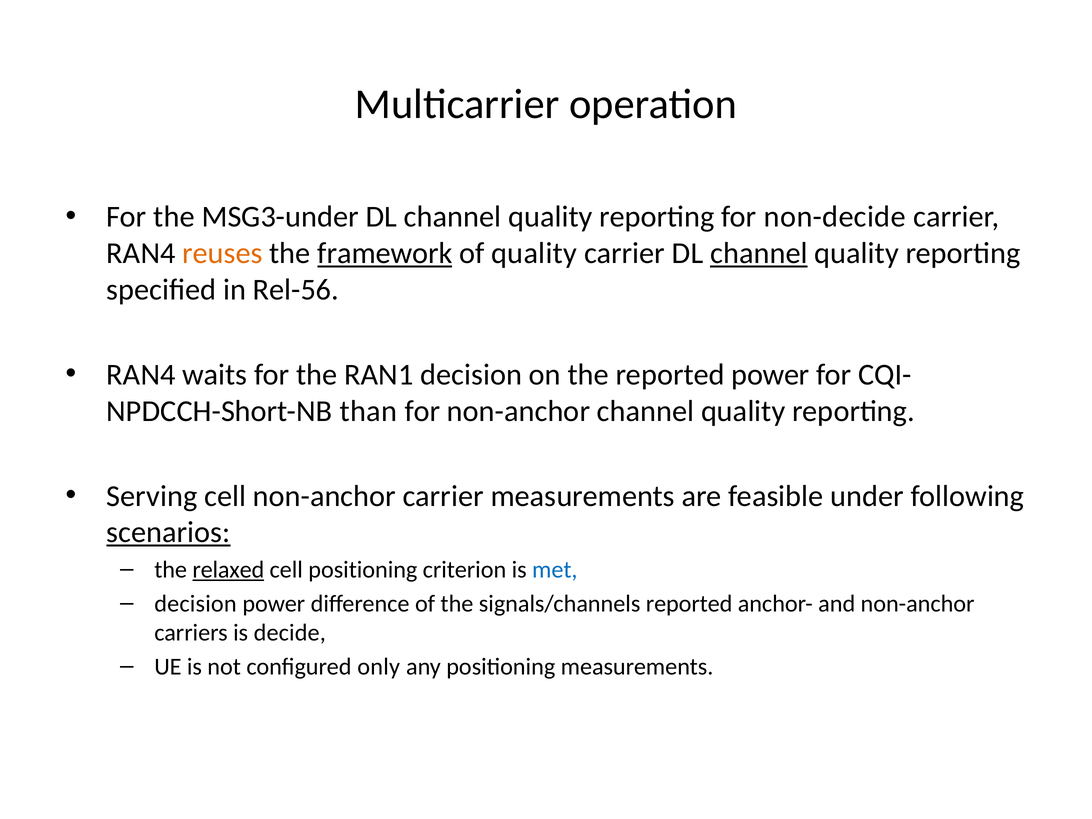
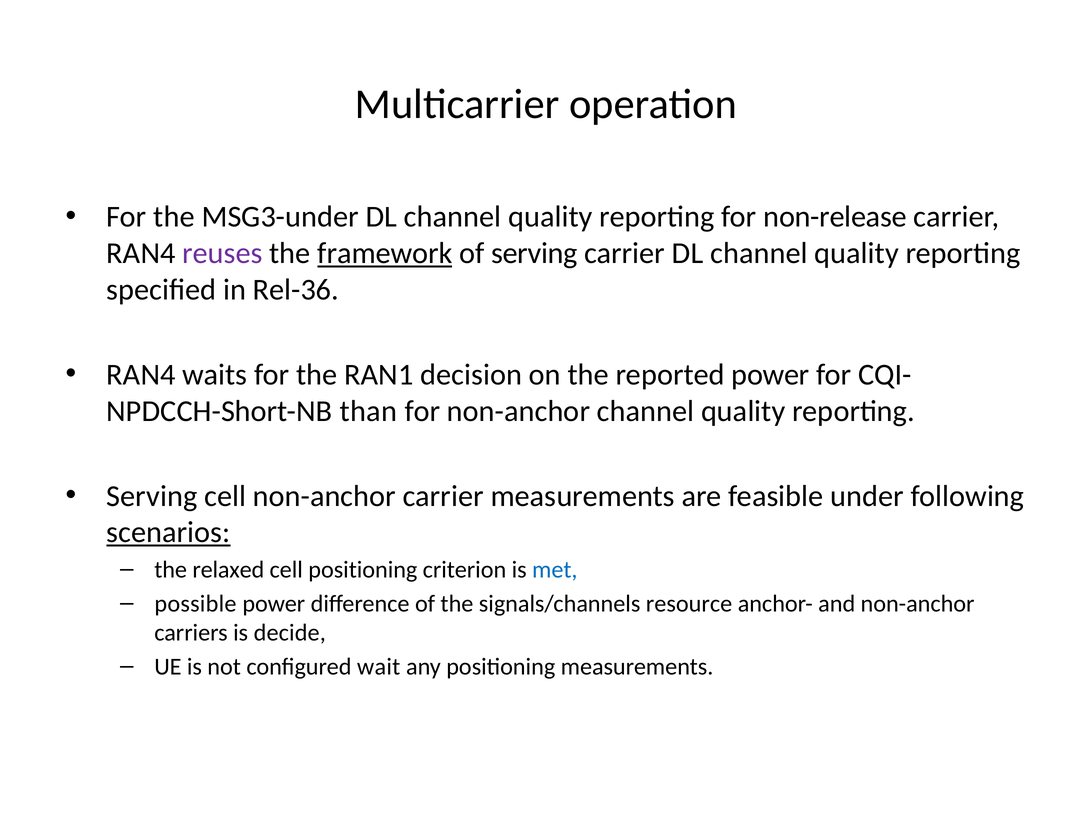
non-decide: non-decide -> non-release (835, 217)
reuses colour: orange -> purple (222, 253)
of quality: quality -> serving (534, 253)
channel underline: present -> none (759, 253)
Rel-56: Rel-56 -> Rel-36 (296, 290)
relaxed underline: present -> none (228, 570)
decision: decision -> possible (195, 604)
signals/channels reported: reported -> resource (689, 604)
only: only -> wait (379, 667)
